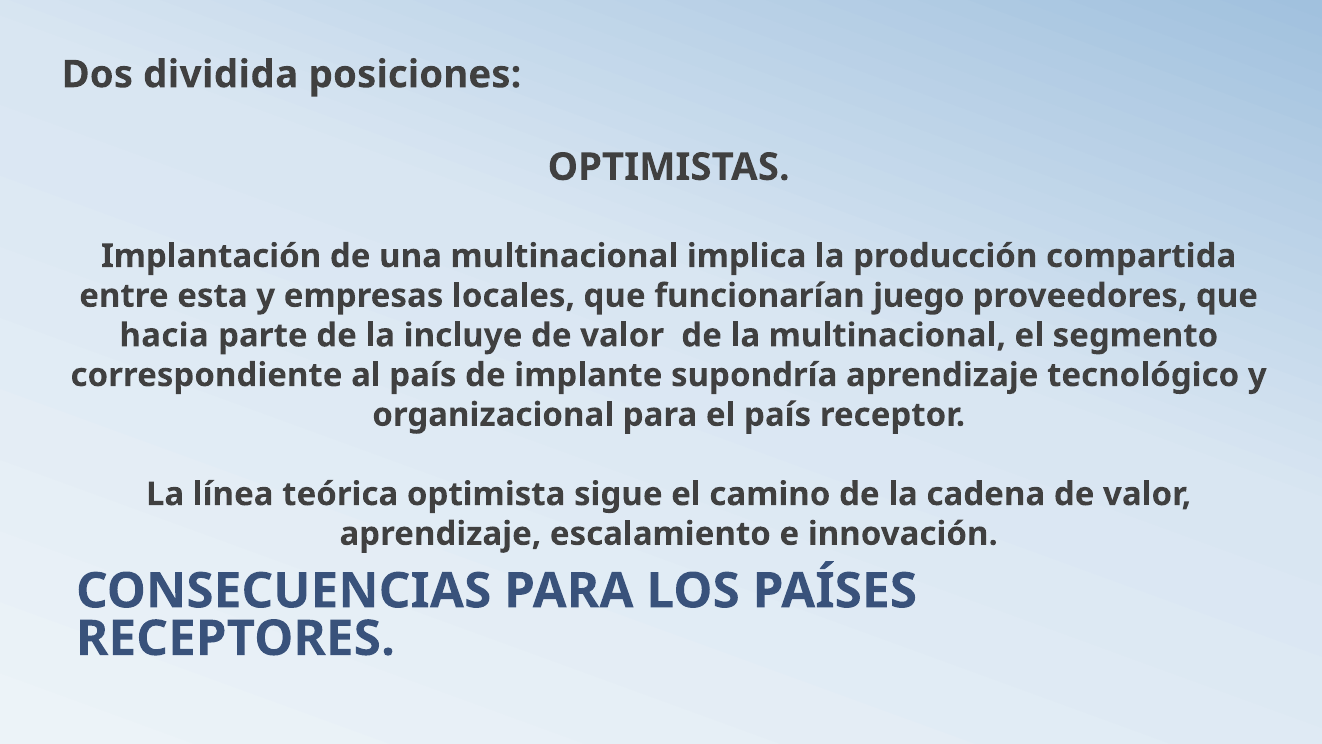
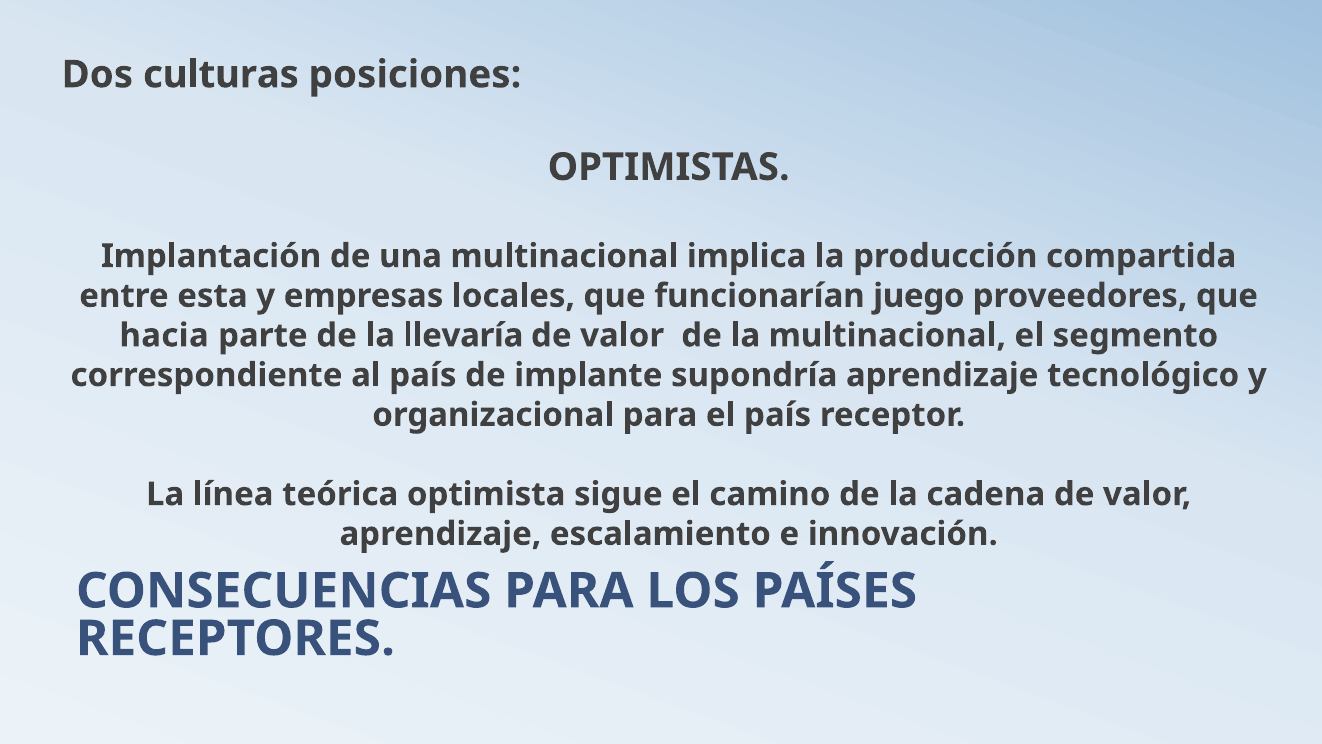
dividida: dividida -> culturas (221, 75)
incluye: incluye -> llevaría (463, 335)
